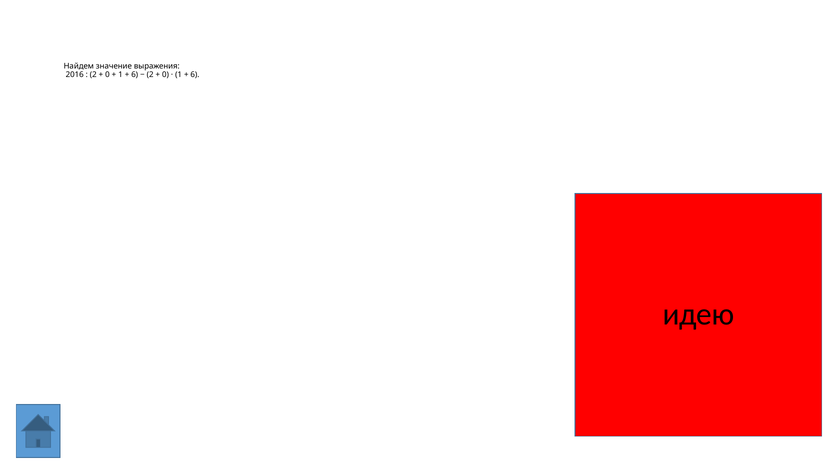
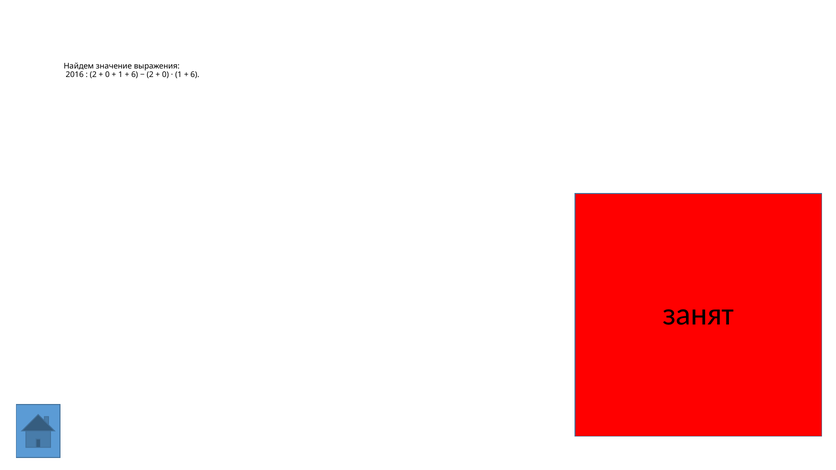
идею: идею -> занят (698, 315)
